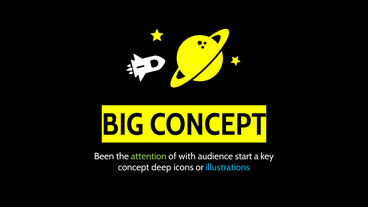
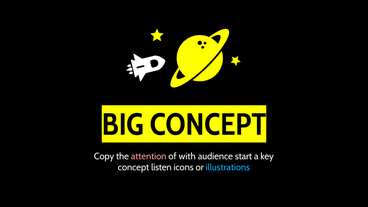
Been: Been -> Copy (104, 156)
attention colour: light green -> pink (149, 156)
deep: deep -> listen (161, 167)
